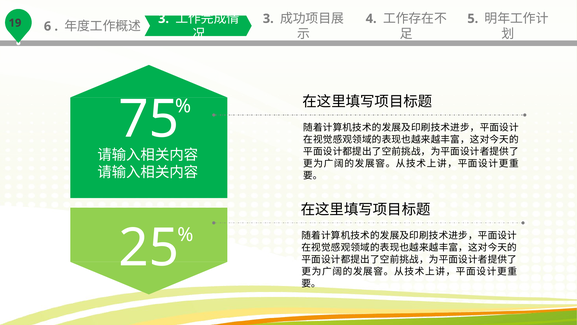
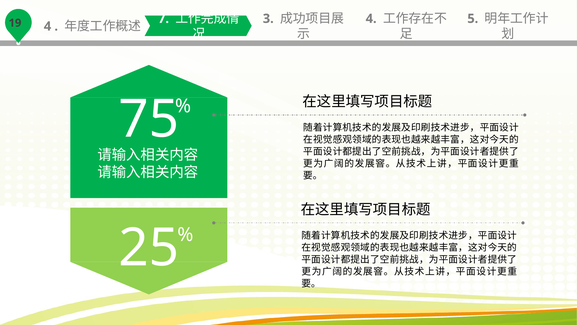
6: 6 -> 4 (48, 26)
3: 3 -> 7 (164, 19)
